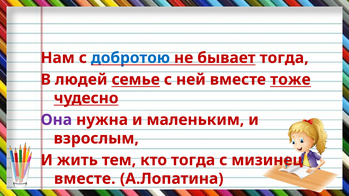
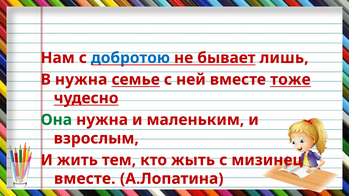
бывает тогда: тогда -> лишь (284, 58)
В людей: людей -> нужна (81, 80)
Она colour: purple -> green (56, 120)
кто тогда: тогда -> жыть (193, 160)
